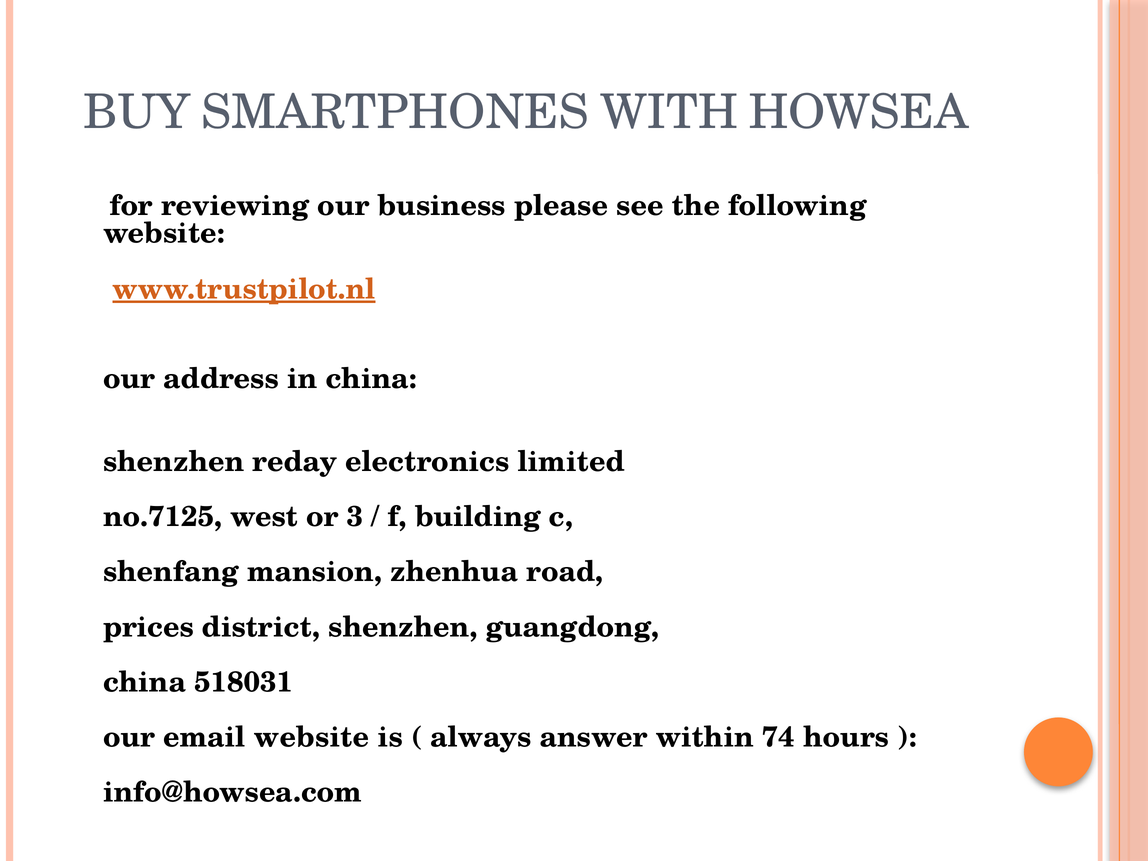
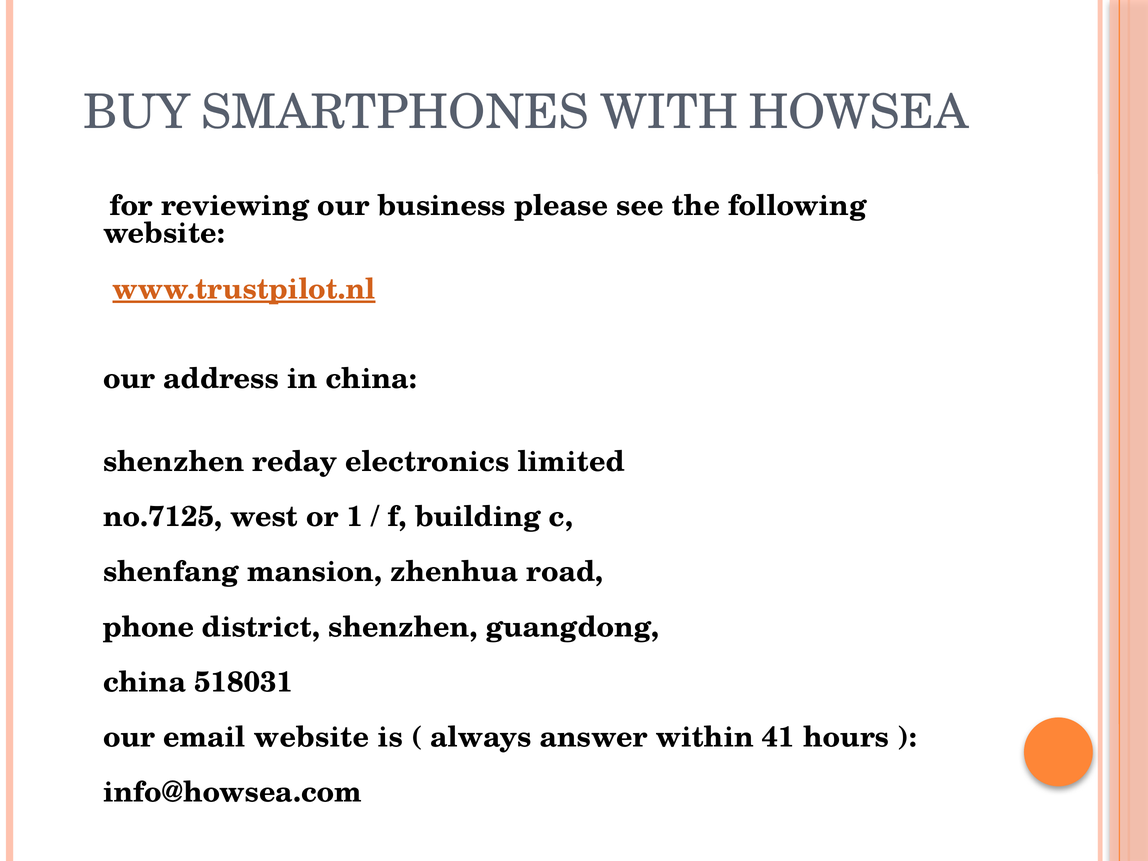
3: 3 -> 1 (355, 517)
prices: prices -> phone (149, 627)
74: 74 -> 41 (778, 737)
